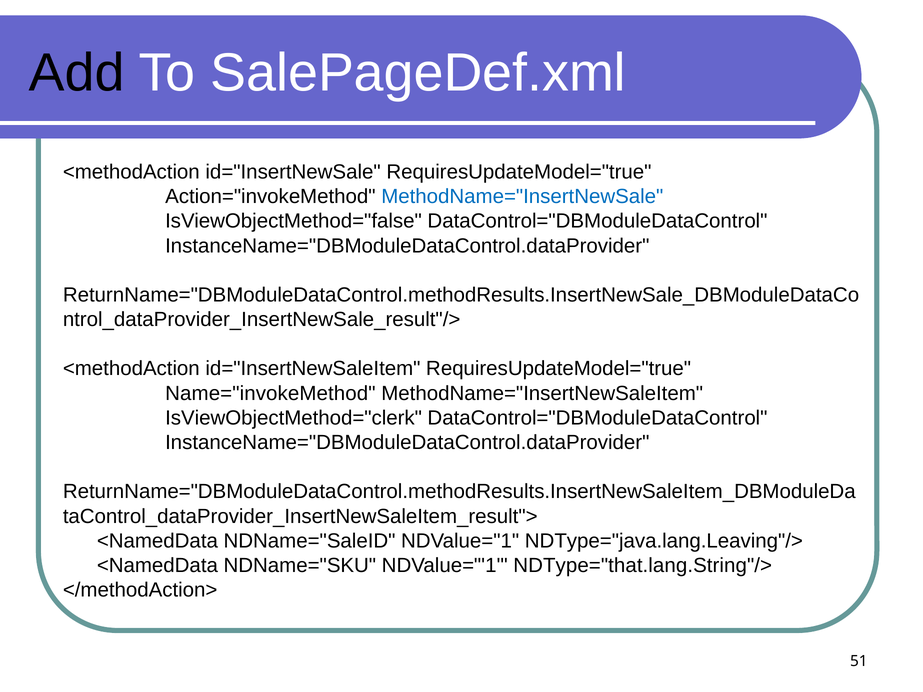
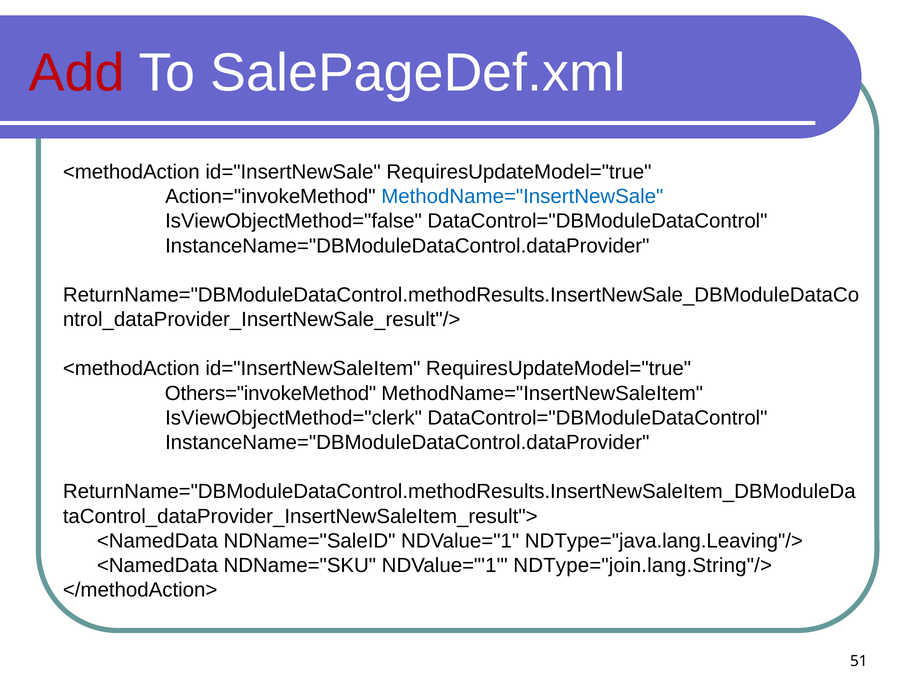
Add colour: black -> red (77, 73)
Name="invokeMethod: Name="invokeMethod -> Others="invokeMethod (271, 393)
NDType="that.lang.String"/>: NDType="that.lang.String"/> -> NDType="join.lang.String"/> (643, 566)
